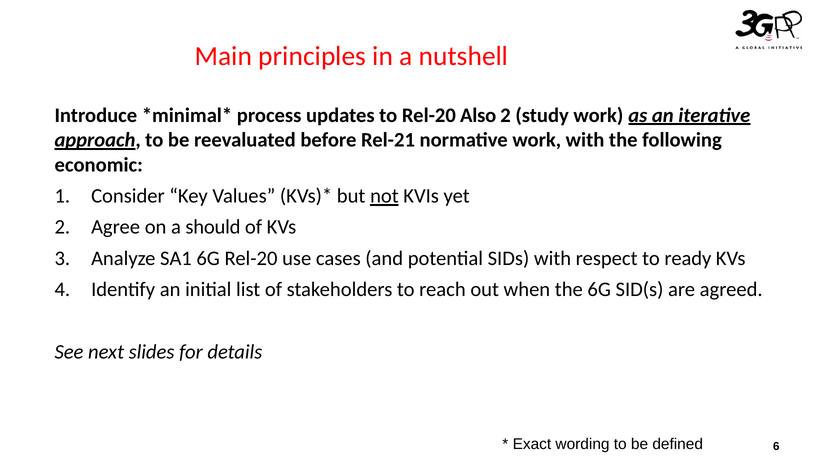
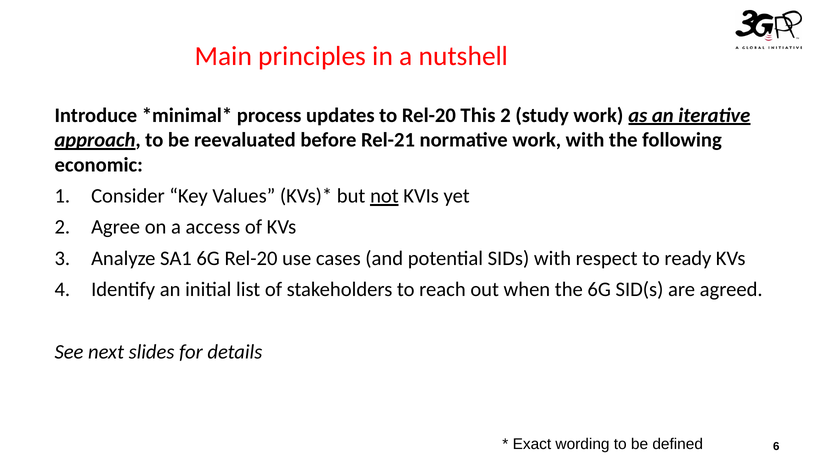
Also: Also -> This (478, 115)
should: should -> access (213, 227)
